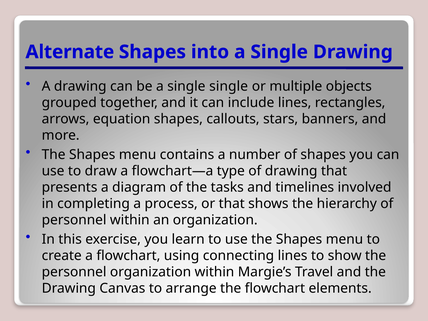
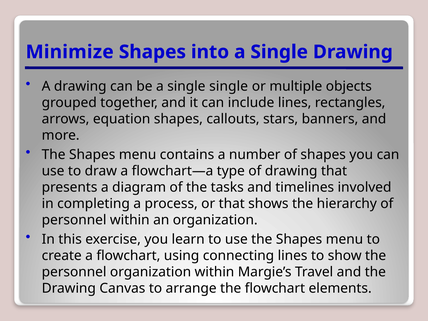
Alternate: Alternate -> Minimize (70, 52)
